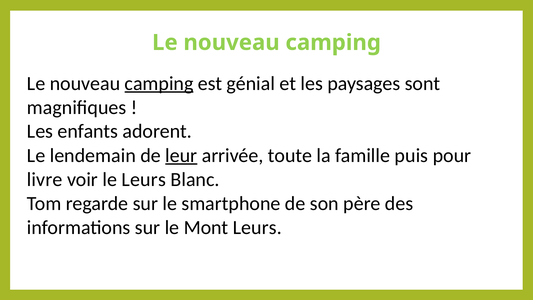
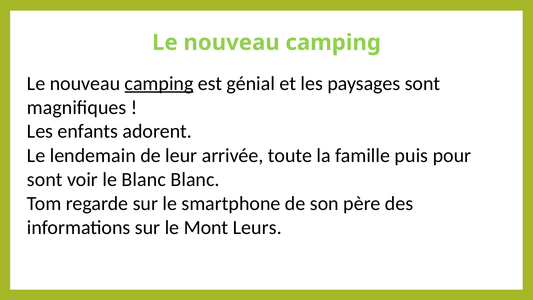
leur underline: present -> none (181, 155)
livre: livre -> sont (45, 179)
le Leurs: Leurs -> Blanc (144, 179)
